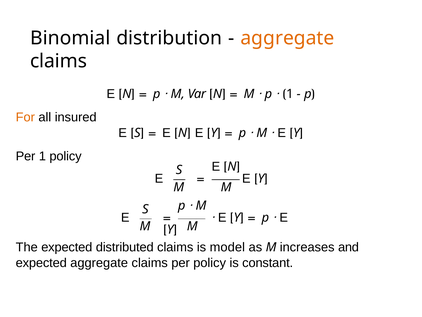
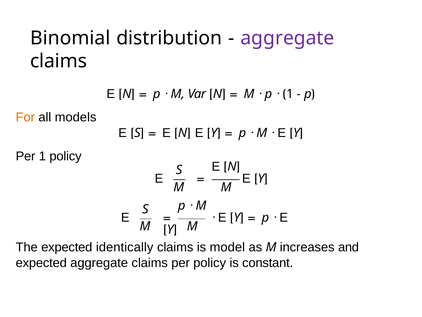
aggregate colour: orange -> purple (287, 38)
insured: insured -> models (76, 117)
distributed: distributed -> identically (125, 247)
